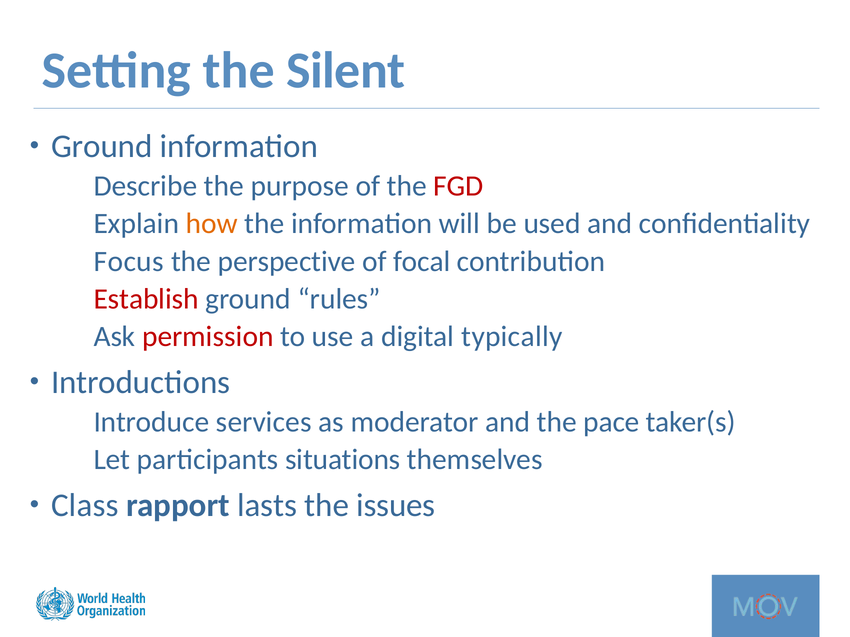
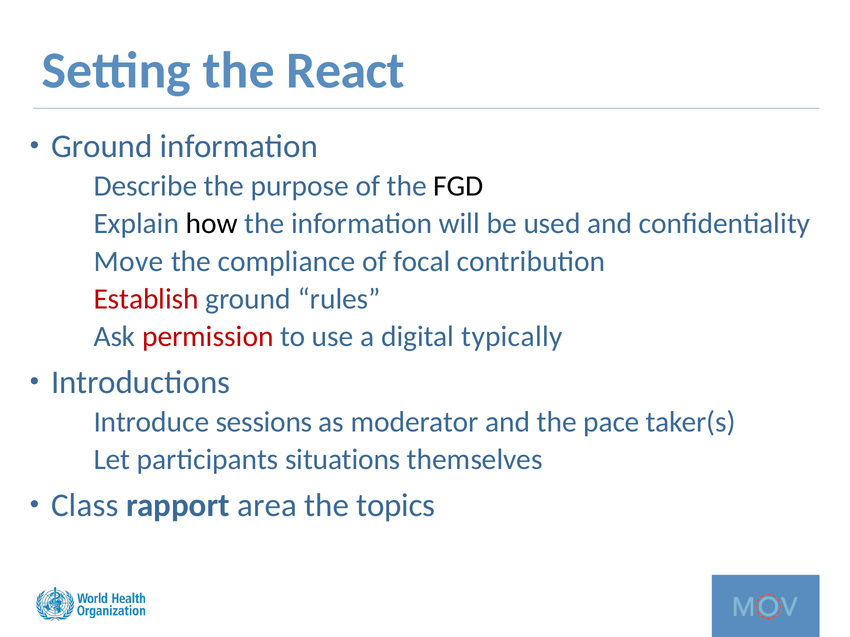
Silent: Silent -> React (346, 71)
FGD colour: red -> black (458, 186)
how colour: orange -> black (212, 224)
Focus: Focus -> Move (129, 261)
perspective: perspective -> compliance (287, 261)
services: services -> sessions (264, 422)
lasts: lasts -> area (267, 506)
issues: issues -> topics (396, 506)
